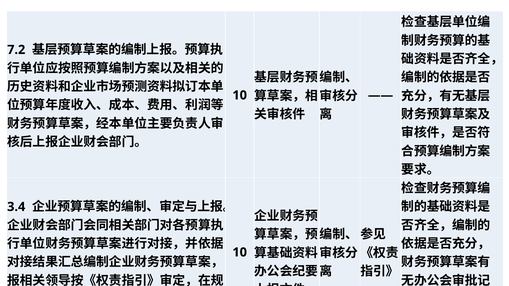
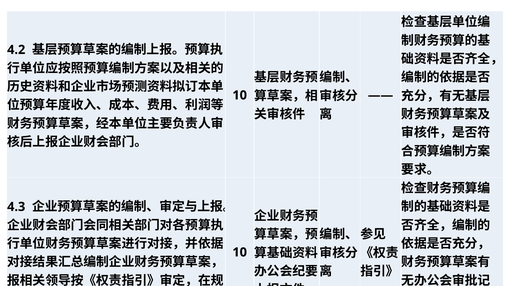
7.2: 7.2 -> 4.2 (16, 50)
3.4: 3.4 -> 4.3 (16, 207)
